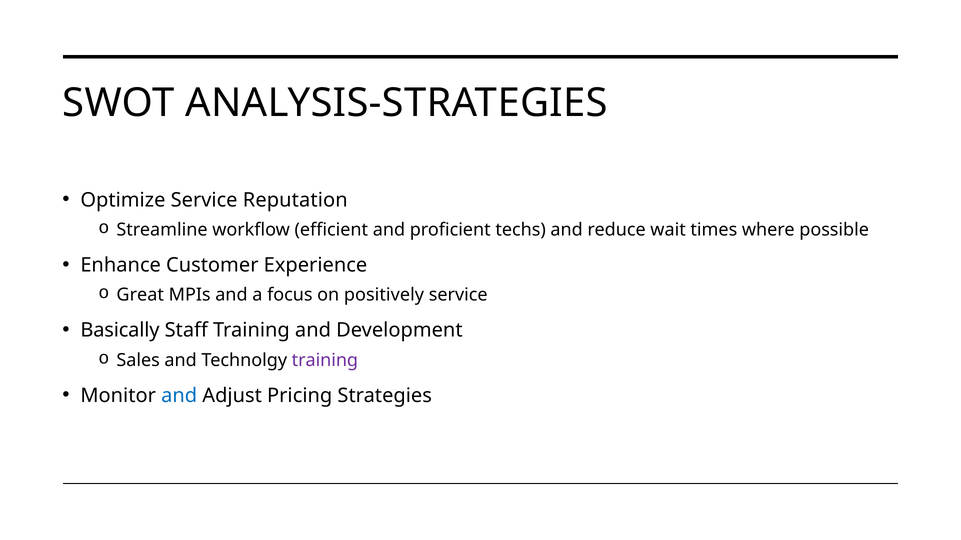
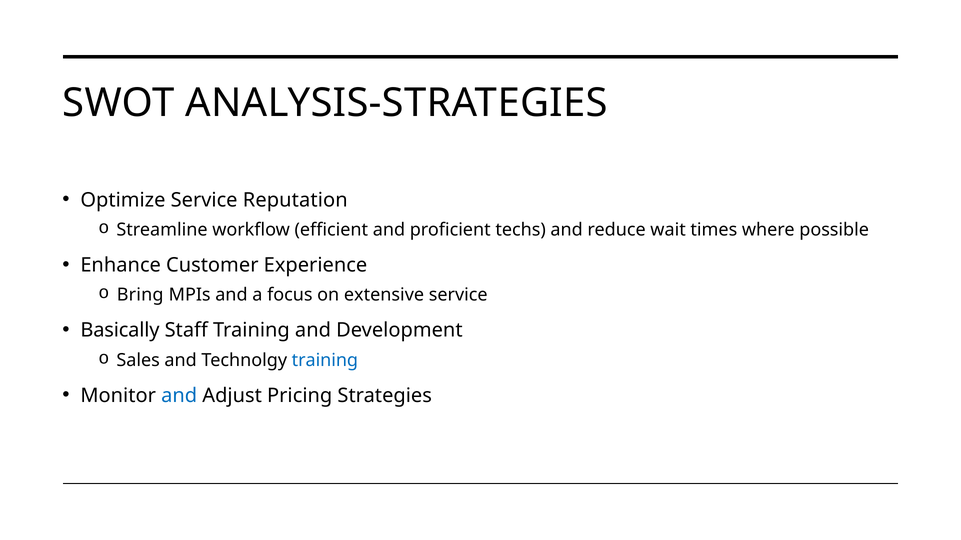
Great: Great -> Bring (140, 295)
positively: positively -> extensive (384, 295)
training colour: purple -> blue (325, 360)
